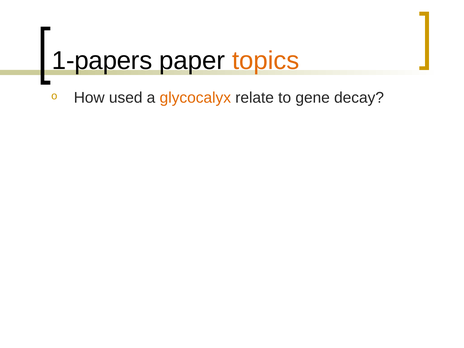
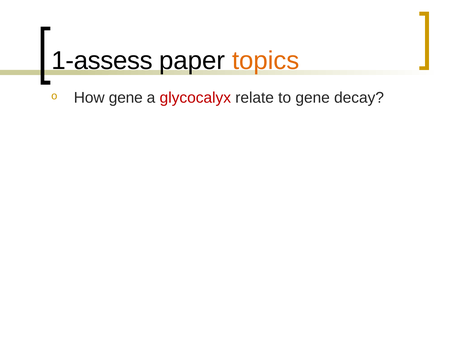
1-papers: 1-papers -> 1-assess (102, 61)
How used: used -> gene (126, 98)
glycocalyx colour: orange -> red (195, 98)
